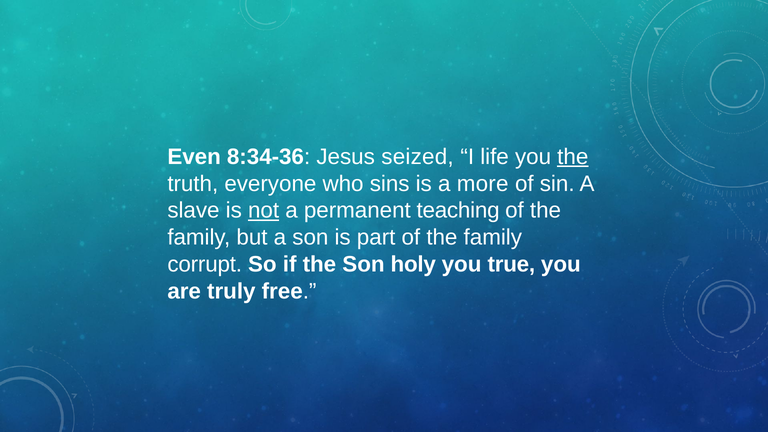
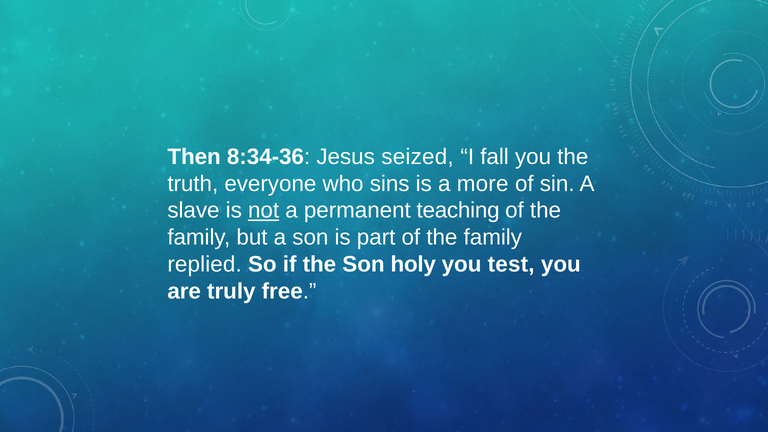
Even: Even -> Then (194, 157)
life: life -> fall (495, 157)
the underline: present -> none (573, 157)
corrupt: corrupt -> replied (205, 264)
true: true -> test (511, 264)
